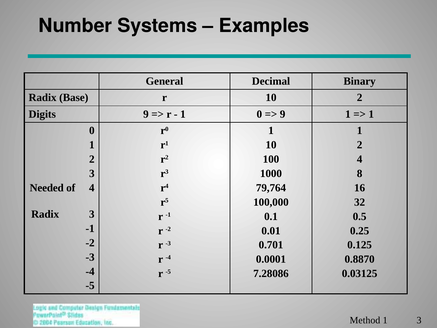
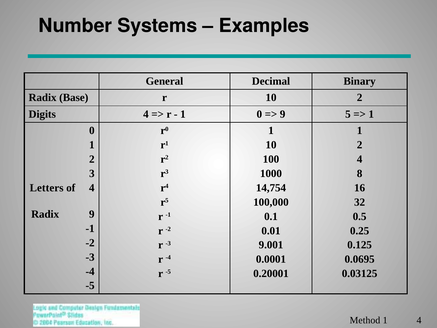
Digits 9: 9 -> 4 (146, 114)
9 1: 1 -> 5 (348, 114)
Needed: Needed -> Letters (47, 188)
79,764: 79,764 -> 14,754 (271, 188)
Radix 3: 3 -> 9 (92, 214)
0.701: 0.701 -> 9.001 (271, 245)
0.8870: 0.8870 -> 0.0695 (360, 259)
7.28086: 7.28086 -> 0.20001 (271, 273)
1 3: 3 -> 4 (419, 320)
